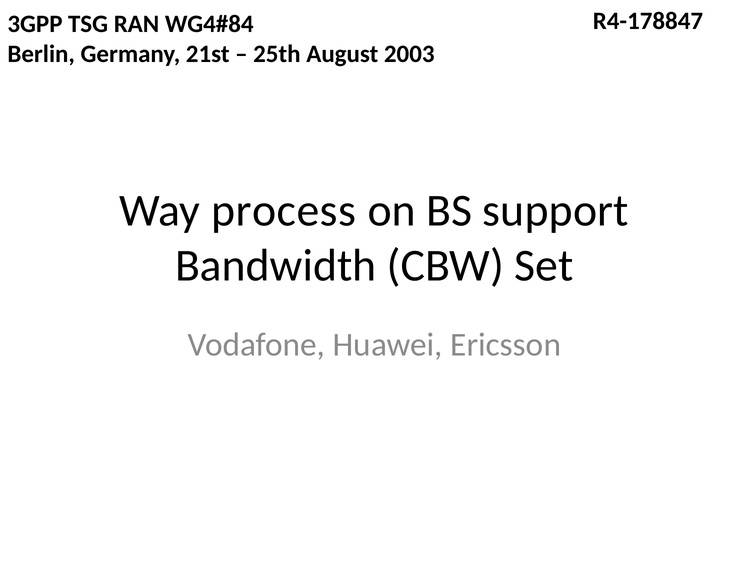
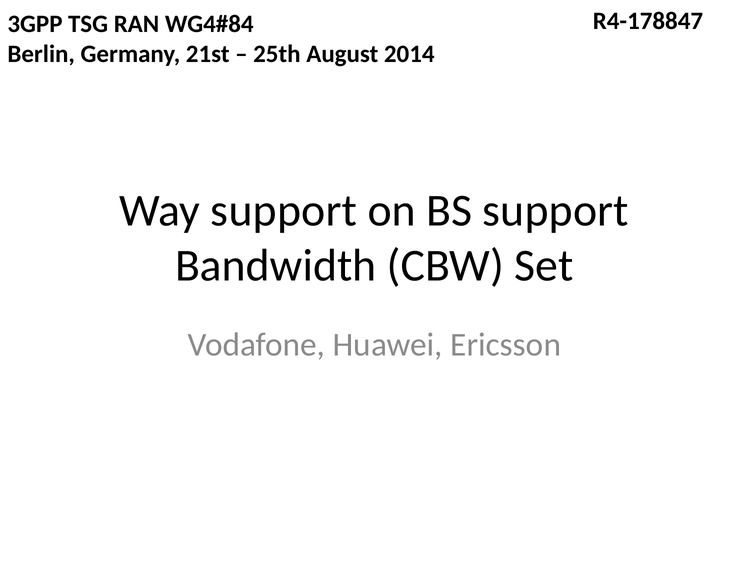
2003: 2003 -> 2014 (409, 54)
Way process: process -> support (284, 210)
